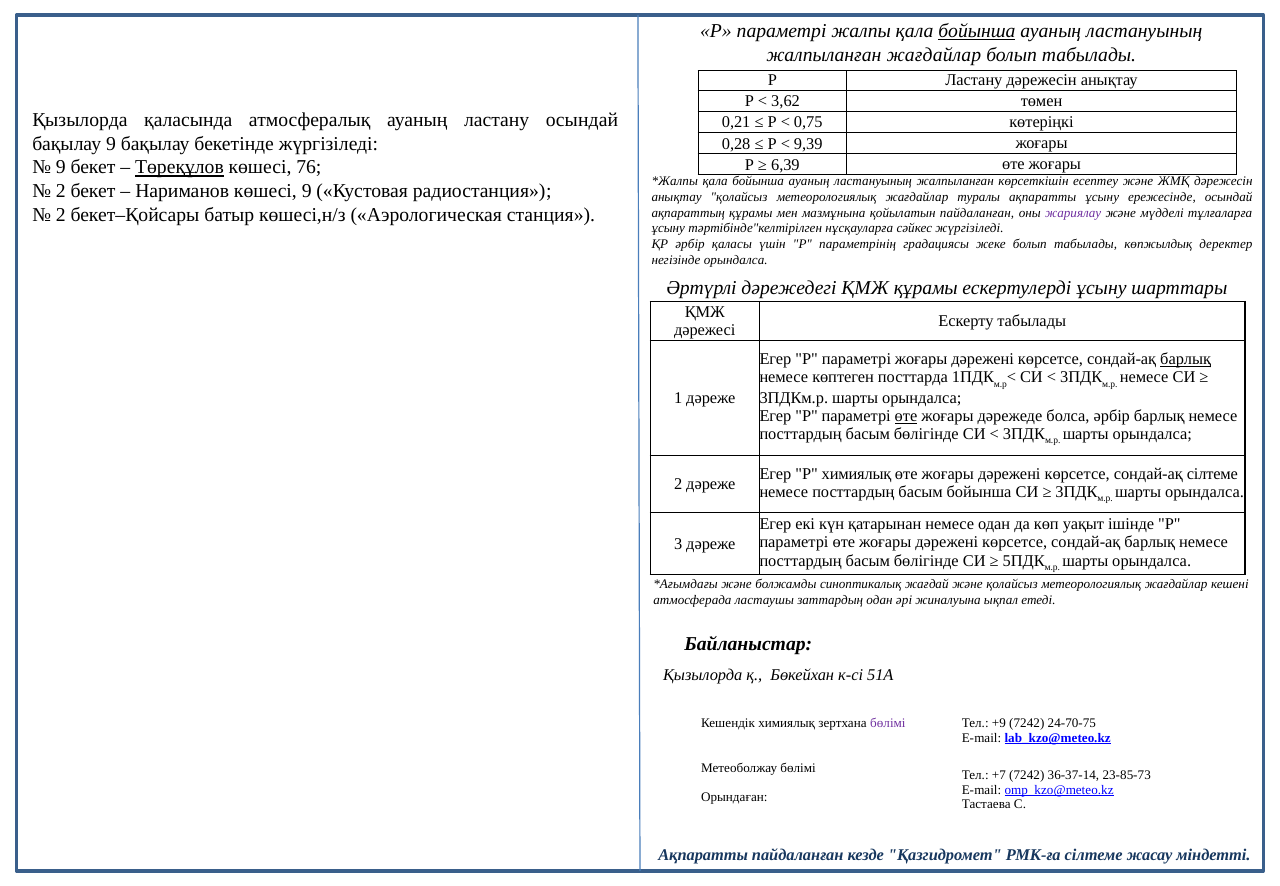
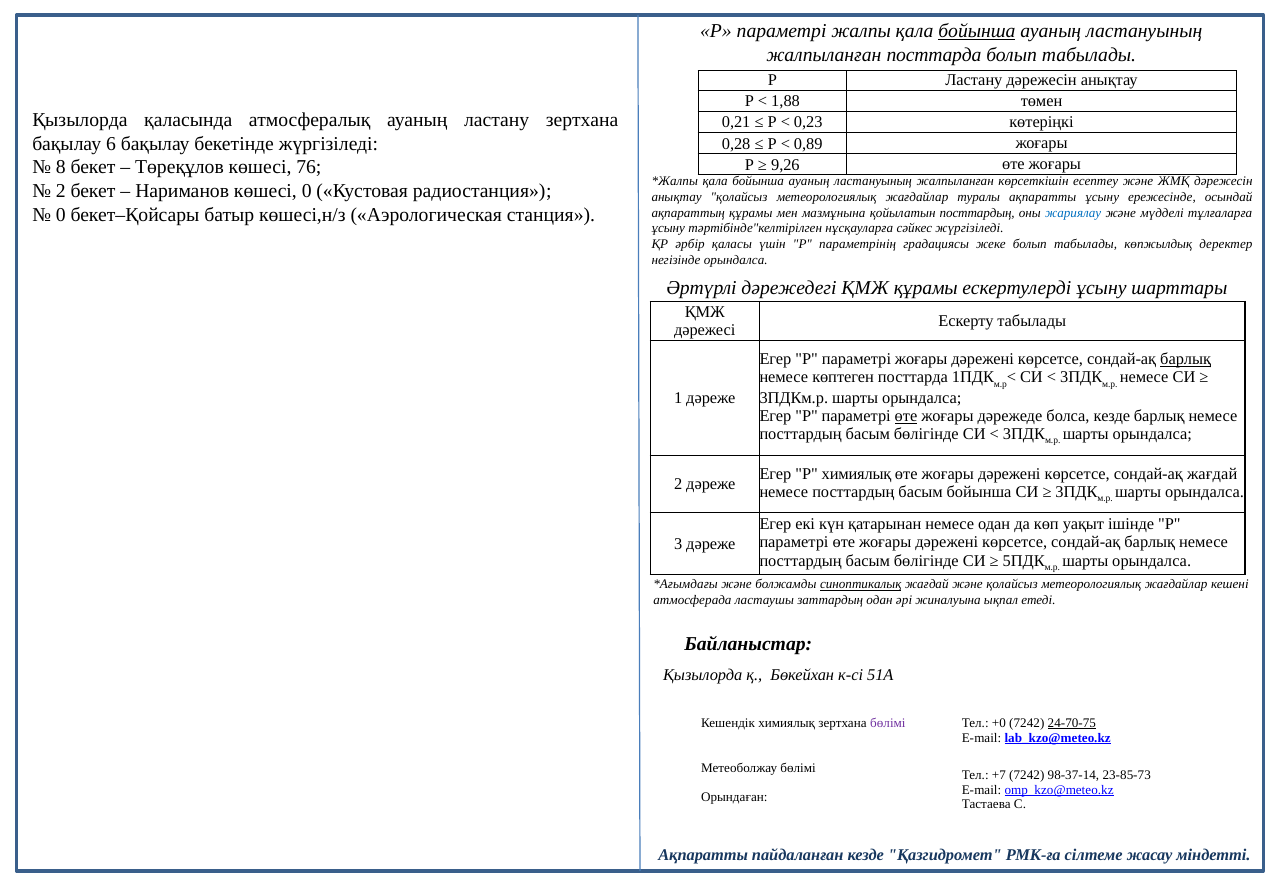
жалпыланған жағдайлар: жағдайлар -> посттарда (934, 55)
3,62: 3,62 -> 1,88 (786, 101)
ластану осындай: осындай -> зертхана (582, 120)
0,75: 0,75 -> 0,23 (808, 123)
бақылау 9: 9 -> 6 (111, 144)
9,39: 9,39 -> 0,89 (808, 144)
6,39: 6,39 -> 9,26 (785, 165)
9: 9 -> 8 (61, 167)
Төреқұлов underline: present -> none (179, 167)
көшесі 9: 9 -> 0 (307, 191)
2: 2 -> 0 (61, 215)
қойылатын пайдаланған: пайдаланған -> посттардың (977, 213)
жариялау colour: purple -> blue (1073, 213)
болса әрбір: әрбір -> кезде (1112, 416)
сондай-ақ сілтеме: сілтеме -> жағдай (1212, 474)
синоптикалық underline: none -> present (861, 584)
+9: +9 -> +0 (999, 723)
24-70-75 underline: none -> present (1072, 723)
36-37-14: 36-37-14 -> 98-37-14 (1073, 776)
